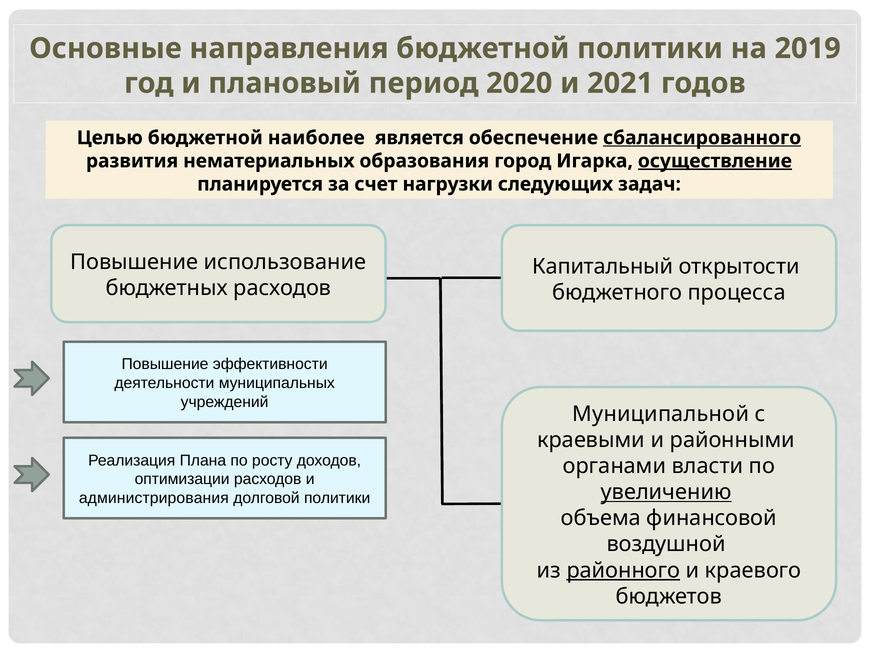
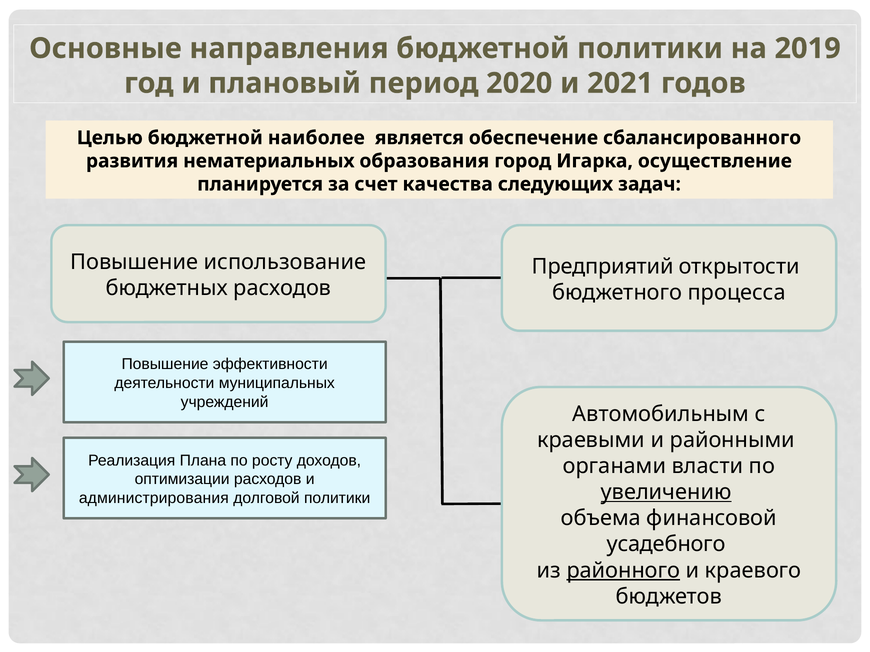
сбалансированного underline: present -> none (702, 138)
осуществление underline: present -> none (715, 161)
нагрузки: нагрузки -> качества (448, 184)
Капитальный: Капитальный -> Предприятий (603, 267)
Муниципальной: Муниципальной -> Автомобильным (661, 414)
воздушной: воздушной -> усадебного (666, 545)
